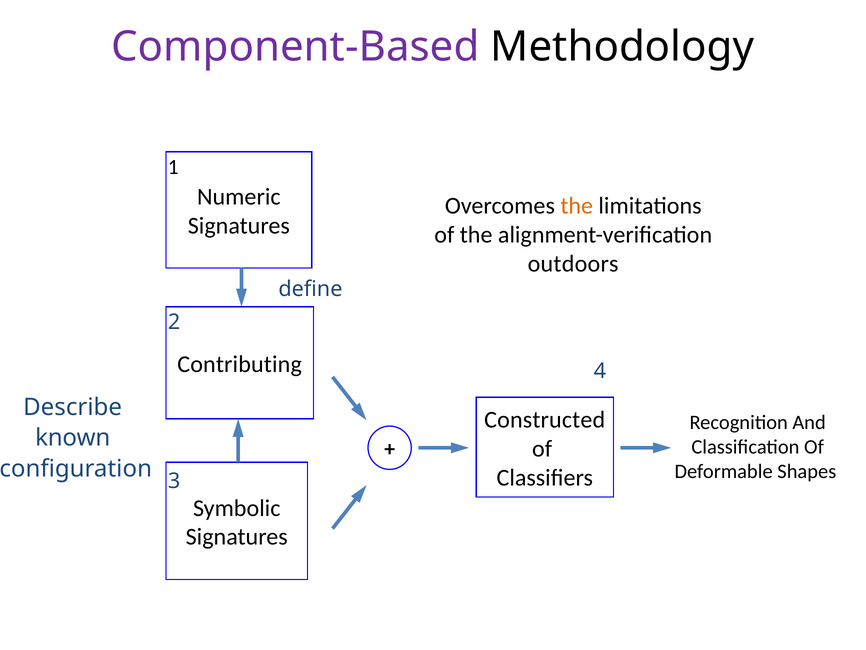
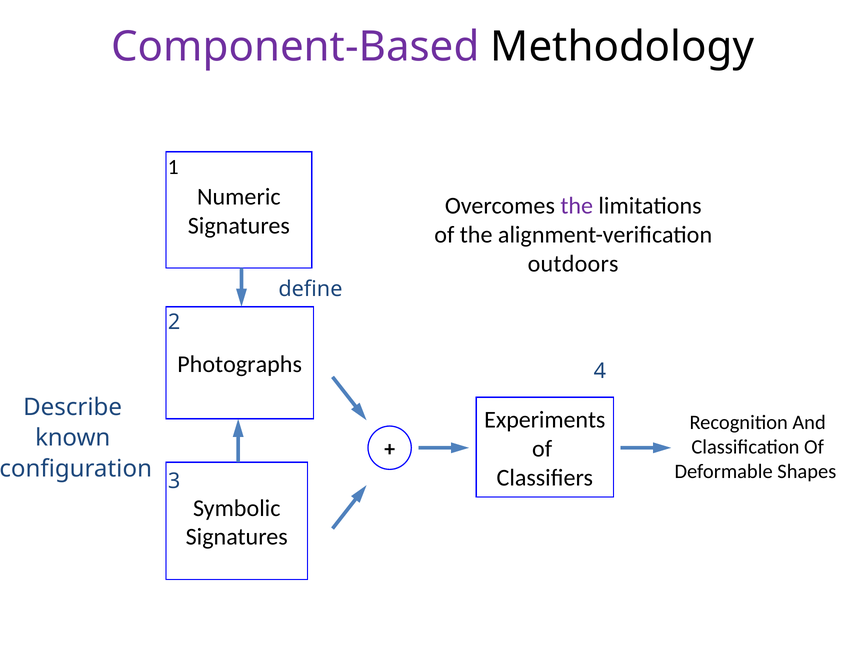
the colour: orange -> purple (577, 206)
Contributing: Contributing -> Photographs (240, 364)
Constructed: Constructed -> Experiments (545, 420)
